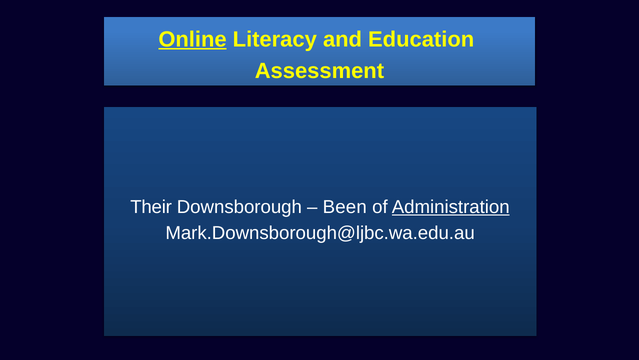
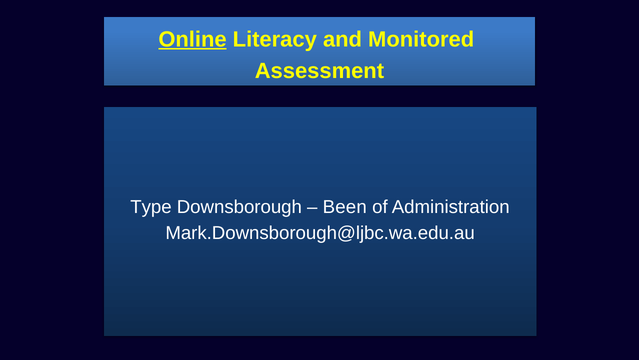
Education: Education -> Monitored (421, 39)
Their: Their -> Type (151, 207)
Administration underline: present -> none (451, 207)
